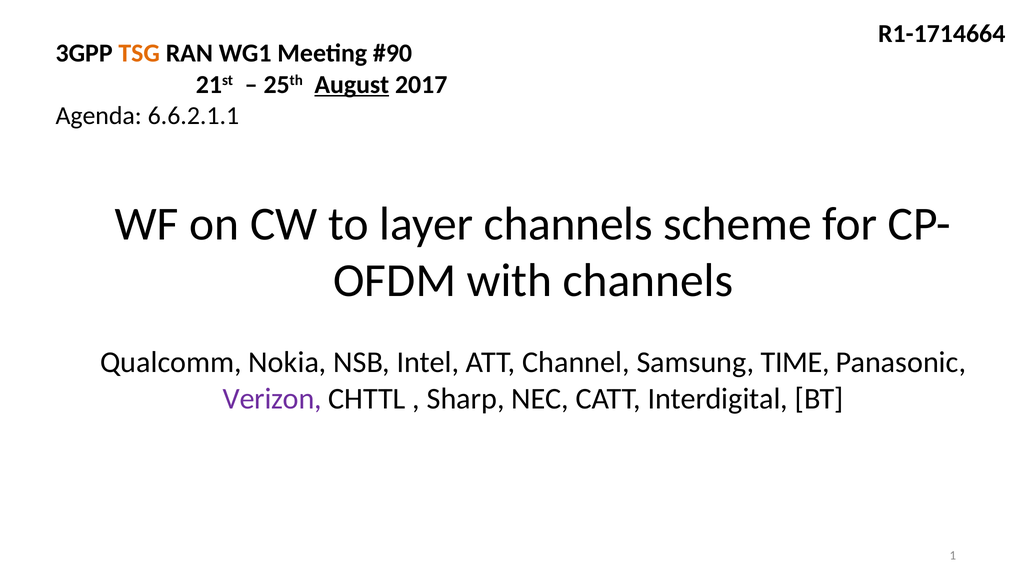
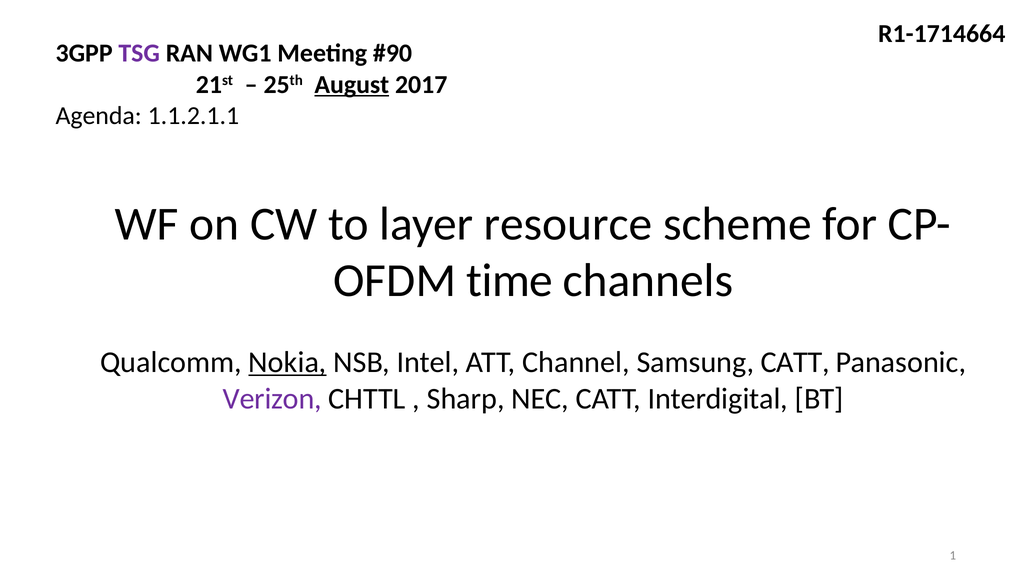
TSG colour: orange -> purple (139, 53)
6.6.2.1.1: 6.6.2.1.1 -> 1.1.2.1.1 (193, 116)
layer channels: channels -> resource (568, 224)
with: with -> time (510, 281)
Nokia underline: none -> present (287, 362)
Samsung TIME: TIME -> CATT (795, 362)
